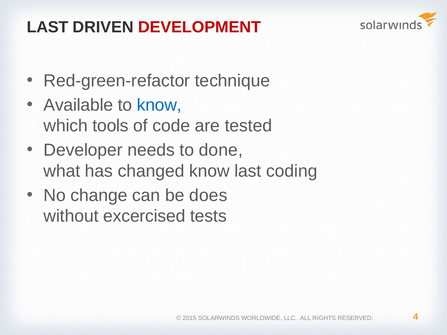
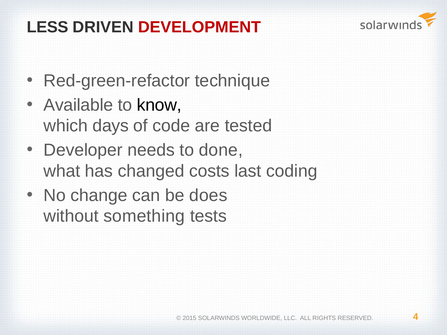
LAST: LAST -> LESS (48, 27)
know colour: blue -> black (159, 105)
tools: tools -> days (111, 126)
changed know: know -> costs (209, 171)
excercised: excercised -> something (144, 216)
